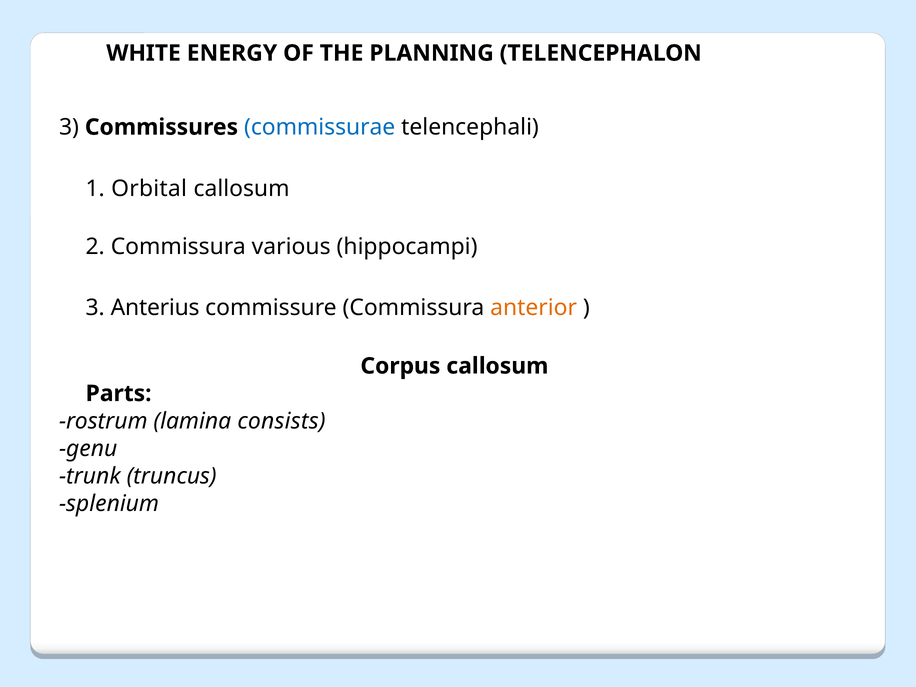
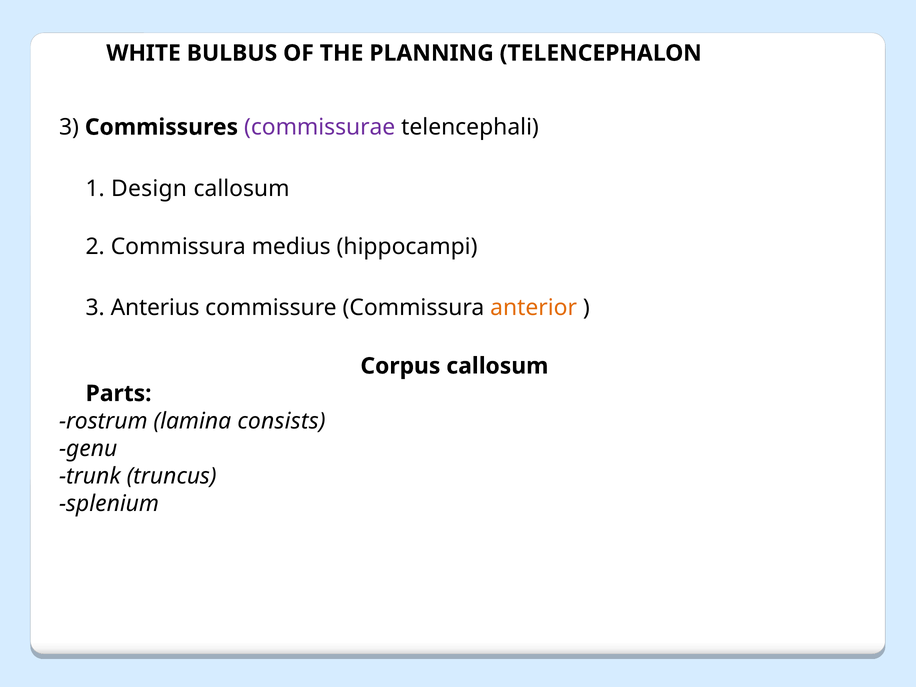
ENERGY: ENERGY -> BULBUS (232, 53)
commissurae colour: blue -> purple (320, 127)
Orbital: Orbital -> Design (149, 188)
various: various -> medius (291, 247)
